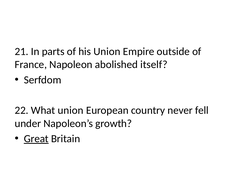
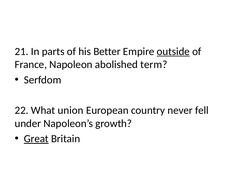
his Union: Union -> Better (107, 51)
outside underline: none -> present (173, 51)
itself: itself -> term (154, 64)
